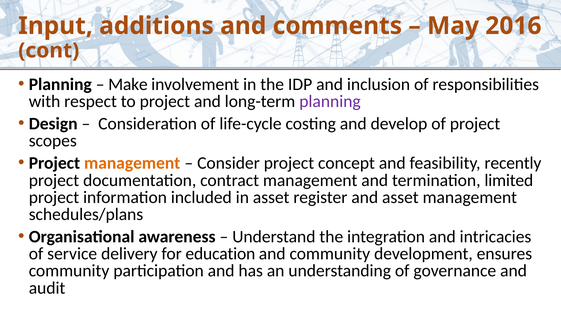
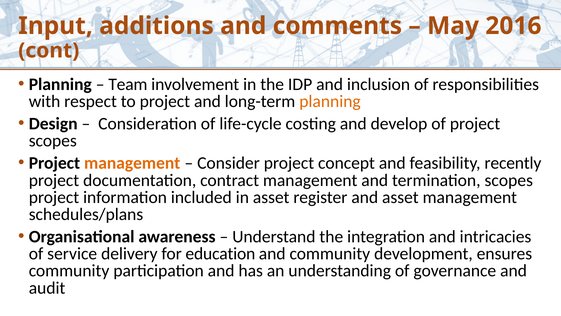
Make: Make -> Team (128, 84)
planning colour: purple -> orange (330, 101)
termination limited: limited -> scopes (509, 180)
